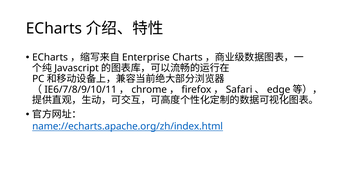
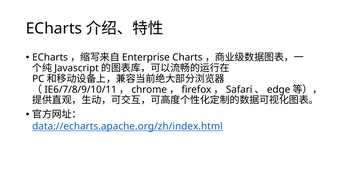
name://echarts.apache.org/zh/index.html: name://echarts.apache.org/zh/index.html -> data://echarts.apache.org/zh/index.html (127, 126)
